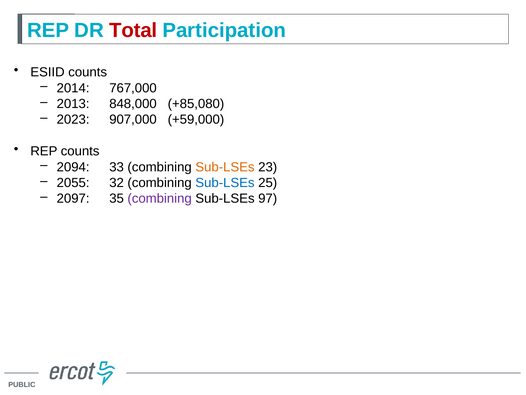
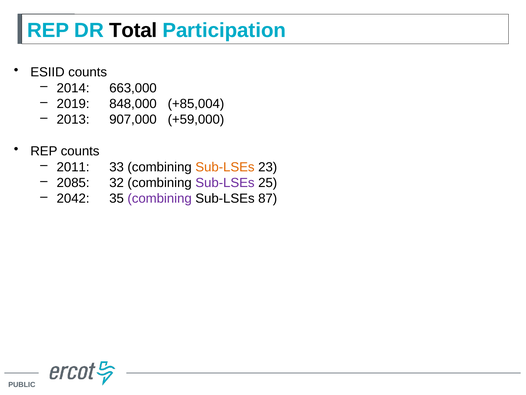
Total colour: red -> black (133, 30)
767,000: 767,000 -> 663,000 (133, 88)
2013: 2013 -> 2019 (73, 104)
+85,080: +85,080 -> +85,004 (196, 104)
2023: 2023 -> 2013 (73, 119)
2094: 2094 -> 2011 (73, 167)
2055: 2055 -> 2085 (73, 183)
Sub-LSEs colour: blue -> purple (225, 183)
2097: 2097 -> 2042 (73, 198)
97: 97 -> 87 (268, 198)
